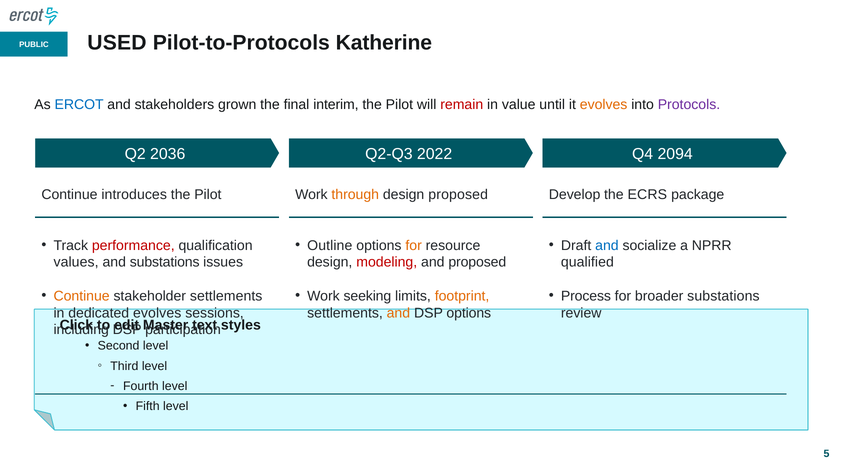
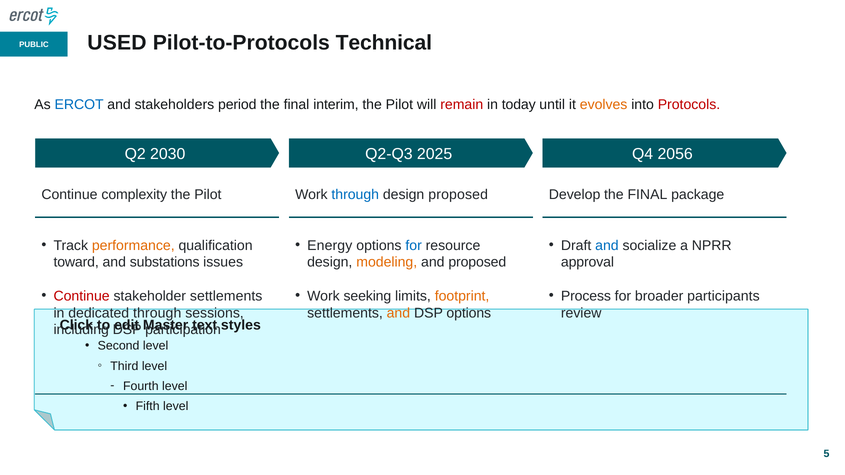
Katherine: Katherine -> Technical (384, 43)
grown: grown -> period (237, 104)
value: value -> today (519, 104)
Protocols colour: purple -> red (689, 104)
2036: 2036 -> 2030 (168, 154)
2022: 2022 -> 2025 (435, 154)
2094: 2094 -> 2056 (675, 154)
introduces: introduces -> complexity (134, 195)
through colour: orange -> blue (355, 195)
Develop the ECRS: ECRS -> FINAL (647, 195)
performance colour: red -> orange (133, 246)
Outline: Outline -> Energy (330, 246)
for colour: orange -> blue (414, 246)
values: values -> toward (76, 262)
modeling colour: red -> orange (387, 262)
qualified: qualified -> approval (587, 262)
Continue colour: orange -> red (82, 296)
broader substations: substations -> participants (723, 296)
dedicated evolves: evolves -> through (157, 313)
